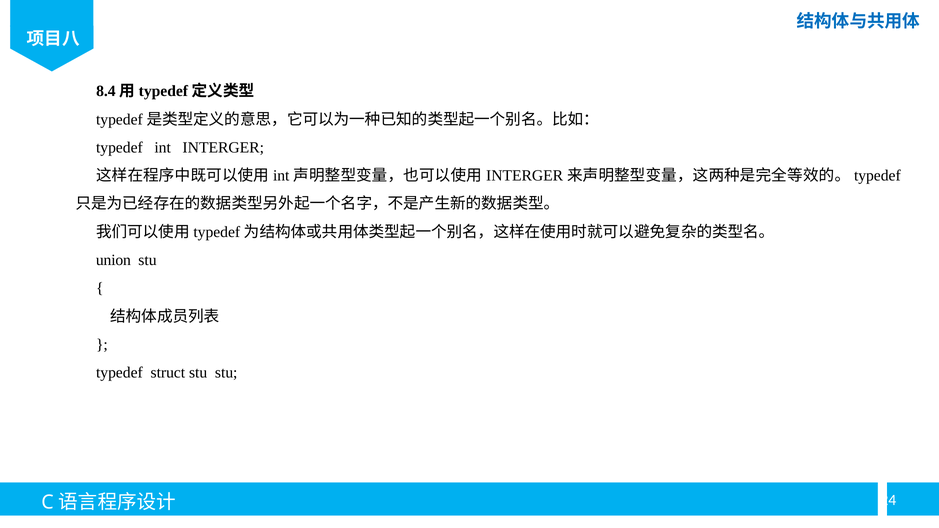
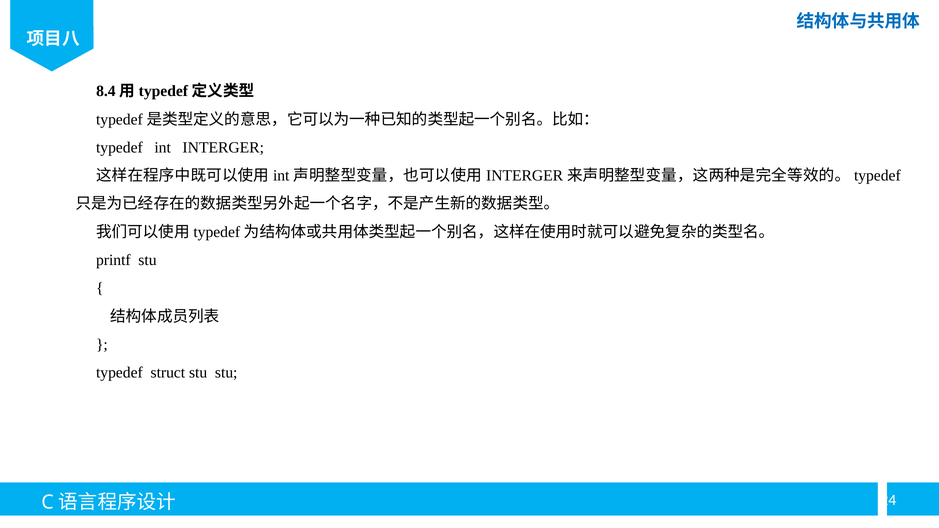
union: union -> printf (113, 260)
